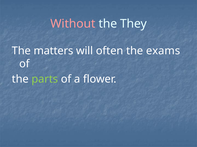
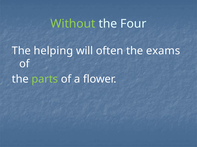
Without colour: pink -> light green (73, 24)
They: They -> Four (133, 24)
matters: matters -> helping (53, 51)
